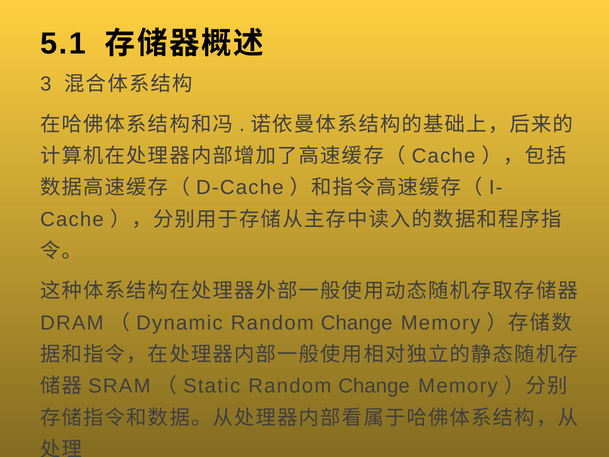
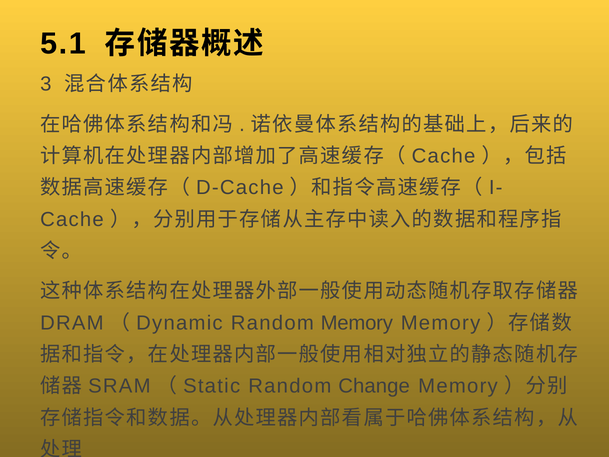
Change: Change -> Memory (357, 323)
